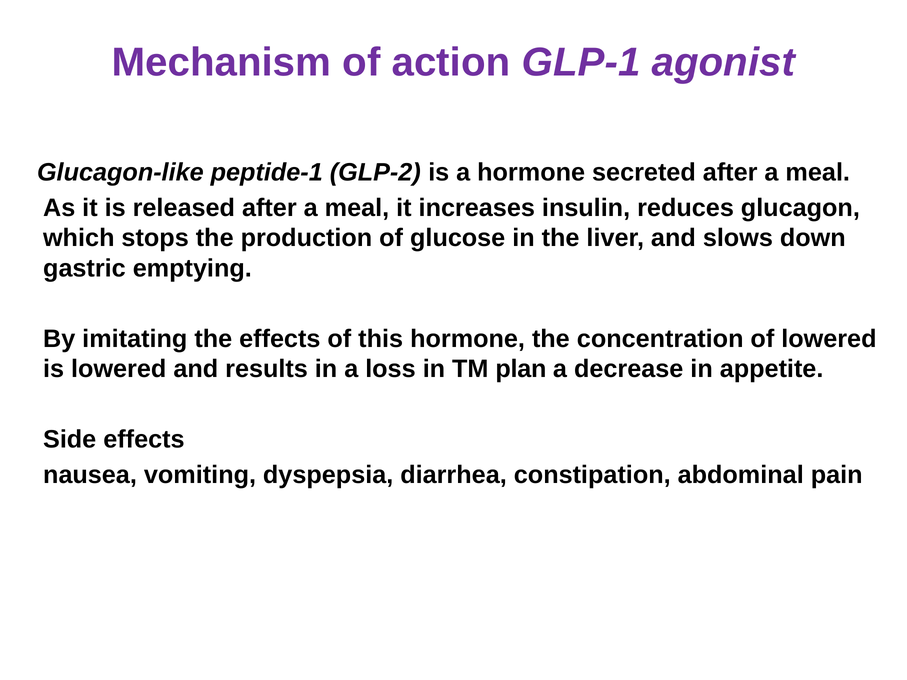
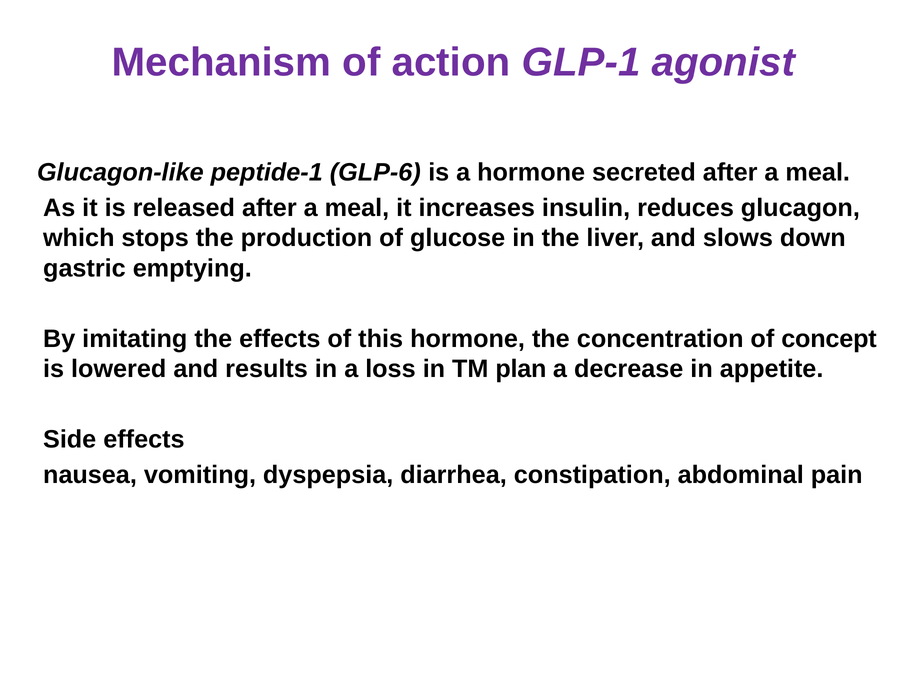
GLP-2: GLP-2 -> GLP-6 (375, 173)
of lowered: lowered -> concept (829, 339)
